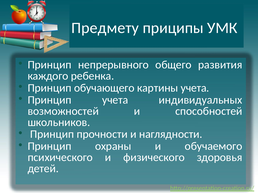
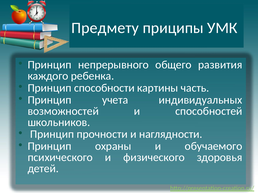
обучающего: обучающего -> способности (104, 88)
картины учета: учета -> часть (195, 88)
